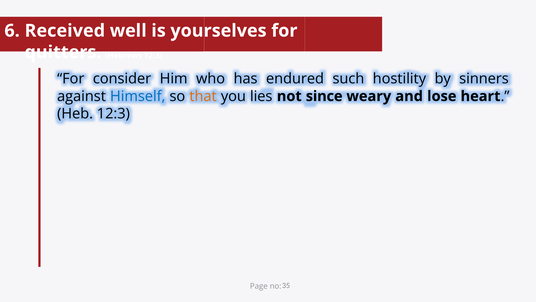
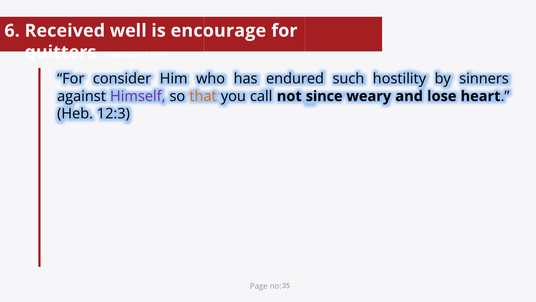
yourselves: yourselves -> encourage (218, 31)
Himself colour: blue -> purple (138, 96)
lies: lies -> call (261, 96)
